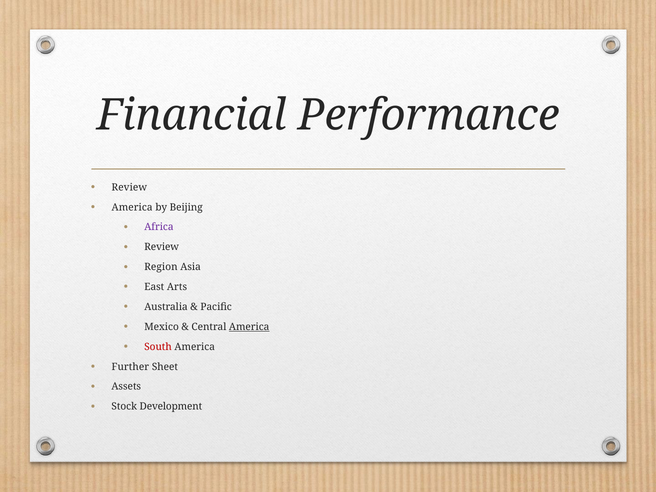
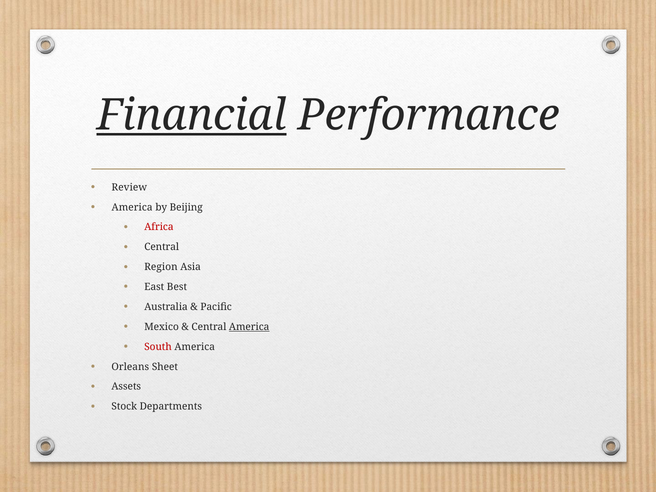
Financial underline: none -> present (191, 115)
Africa colour: purple -> red (159, 227)
Review: Review -> Central (162, 247)
Arts: Arts -> Best (177, 287)
Further: Further -> Orleans (130, 367)
Development: Development -> Departments (171, 407)
